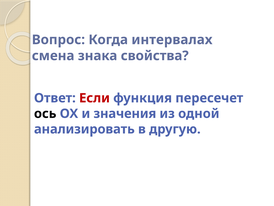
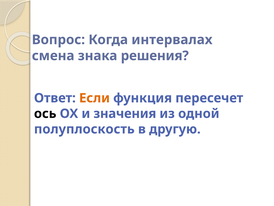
свойства: свойства -> решения (155, 56)
Если colour: red -> orange (94, 98)
анализировать: анализировать -> полуплоскость (84, 129)
